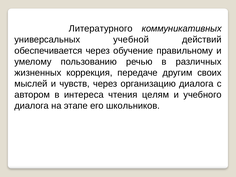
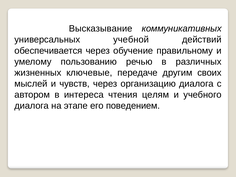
Литературного: Литературного -> Высказывание (101, 29)
коррекция: коррекция -> ключевые (89, 73)
школьников: школьников -> поведением (133, 106)
